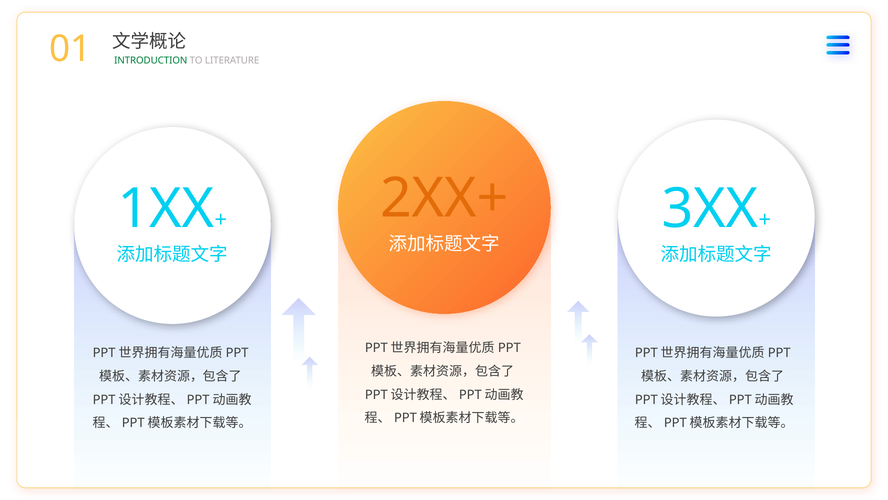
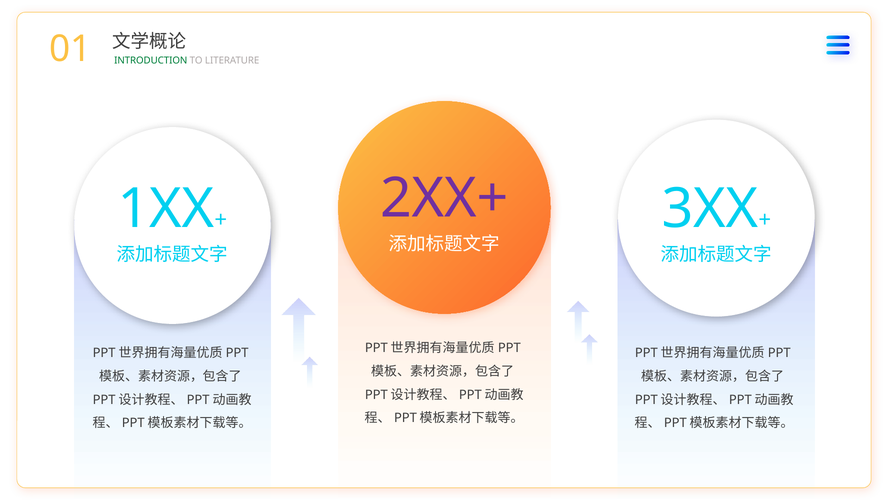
2XX+ colour: orange -> purple (444, 198)
